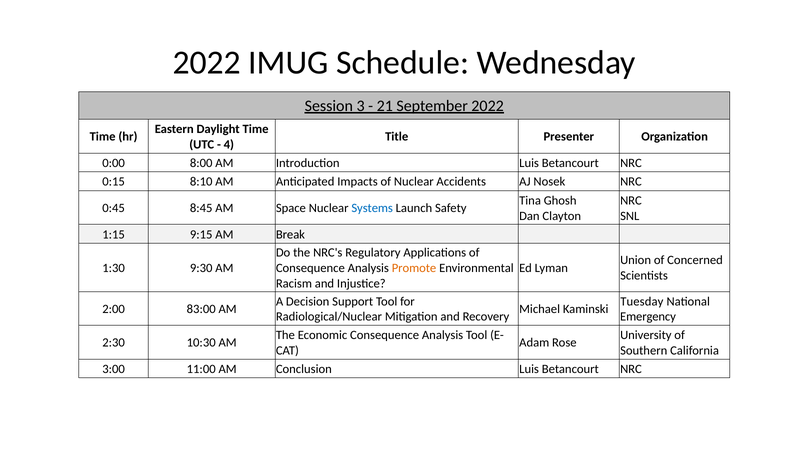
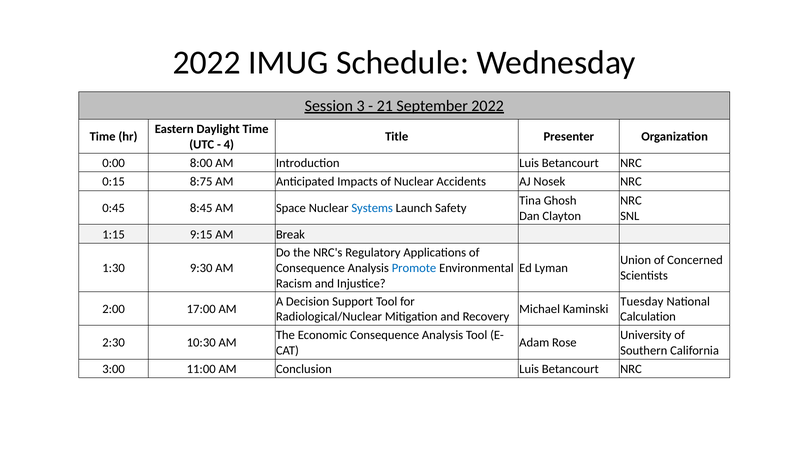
8:10: 8:10 -> 8:75 (201, 182)
Promote colour: orange -> blue (414, 268)
83:00: 83:00 -> 17:00 (201, 309)
Emergency: Emergency -> Calculation (648, 317)
